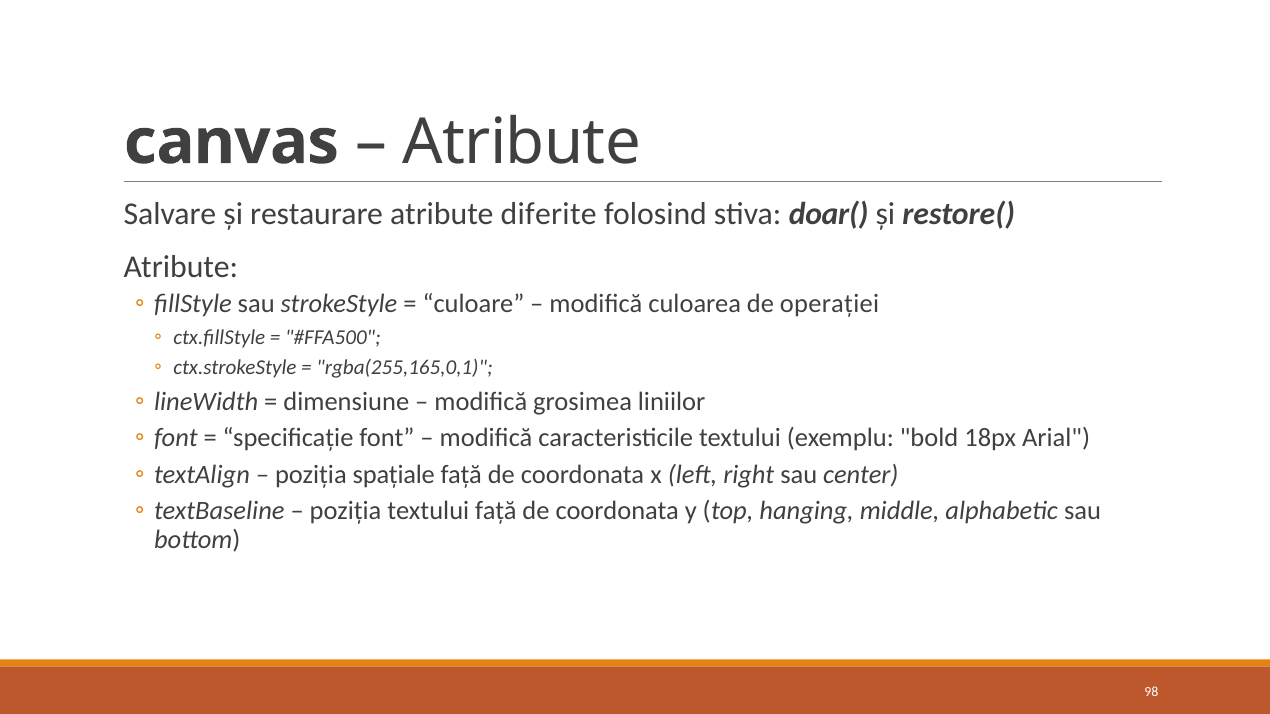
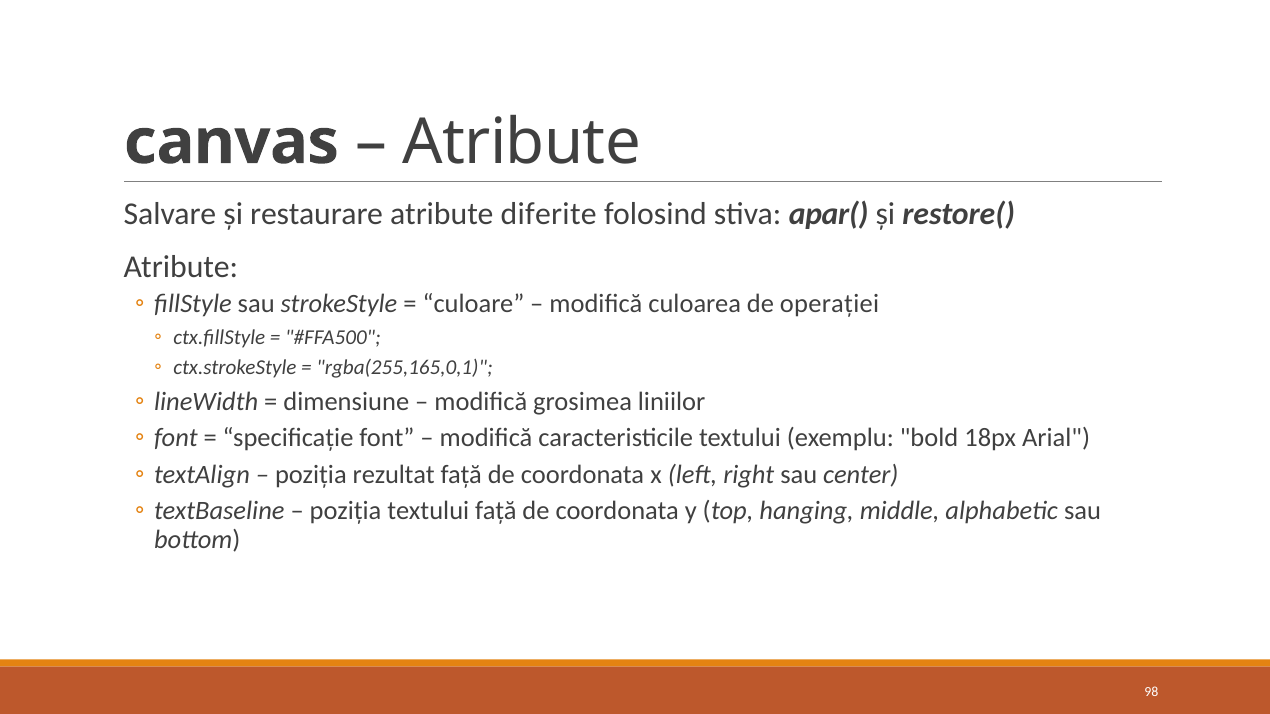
doar(: doar( -> apar( (829, 214)
spațiale: spațiale -> rezultat (394, 475)
